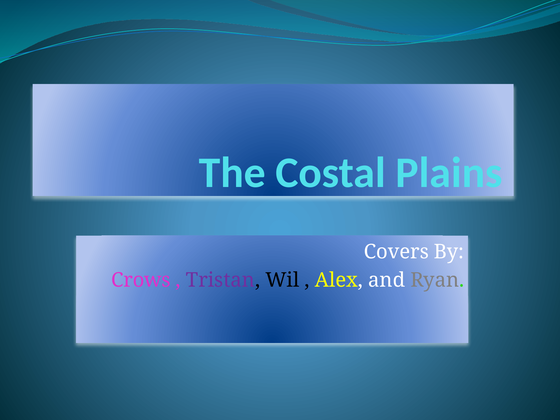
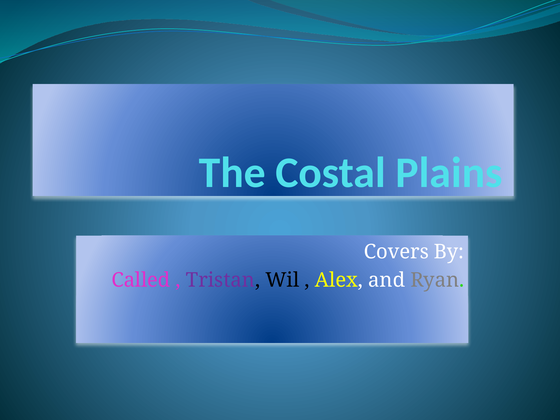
Crows: Crows -> Called (141, 280)
